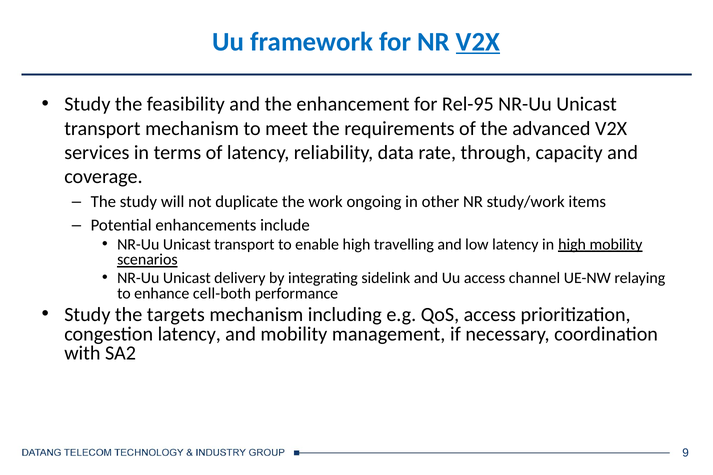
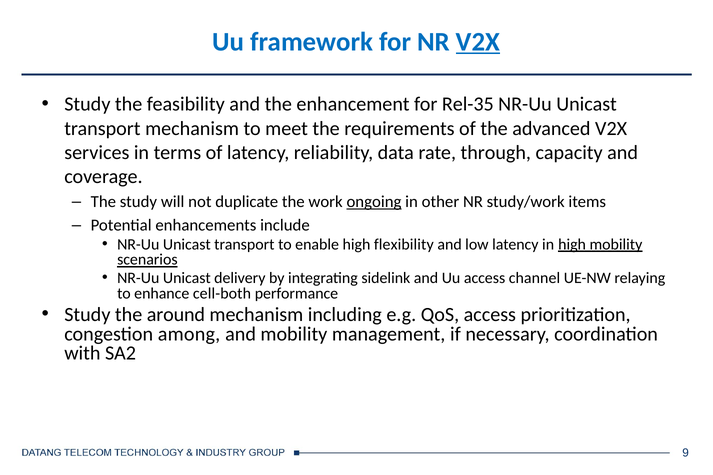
Rel-95: Rel-95 -> Rel-35 (468, 104)
ongoing underline: none -> present (374, 202)
travelling: travelling -> flexibility (404, 245)
targets: targets -> around (176, 315)
congestion latency: latency -> among (189, 334)
